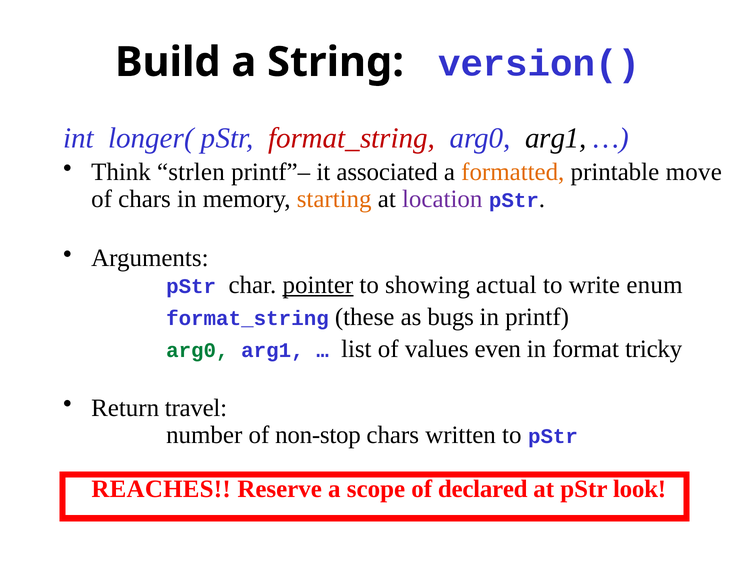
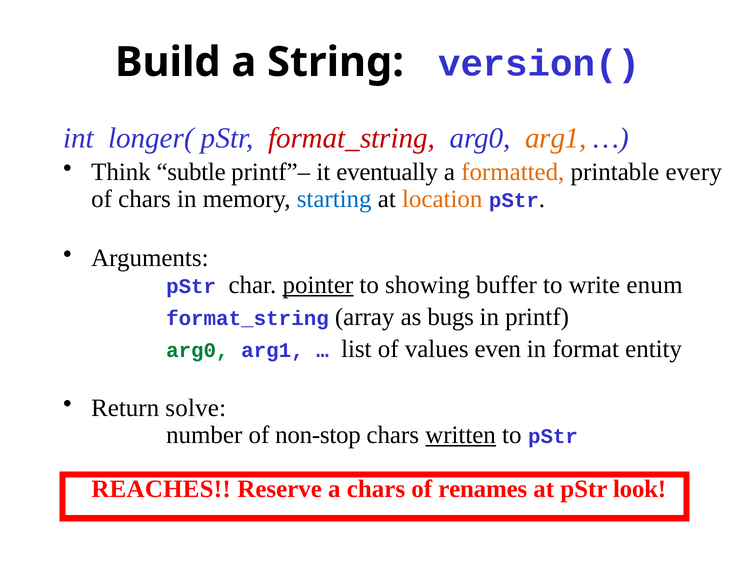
arg1 colour: black -> orange (556, 138)
strlen: strlen -> subtle (191, 172)
associated: associated -> eventually (387, 172)
move: move -> every (694, 172)
starting colour: orange -> blue (334, 199)
location colour: purple -> orange (442, 199)
actual: actual -> buffer (506, 285)
these: these -> array (365, 317)
tricky: tricky -> entity (654, 349)
travel: travel -> solve (196, 408)
written underline: none -> present (461, 435)
a scope: scope -> chars (376, 489)
declared: declared -> renames (483, 489)
